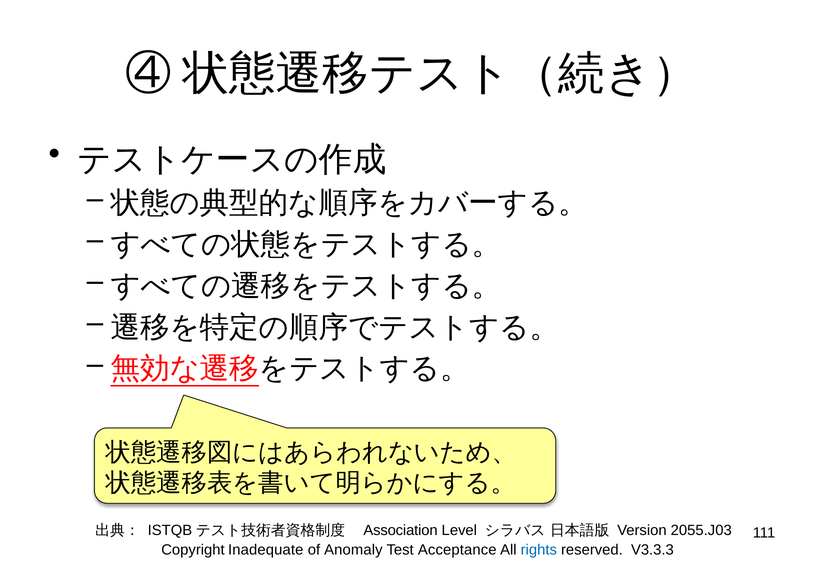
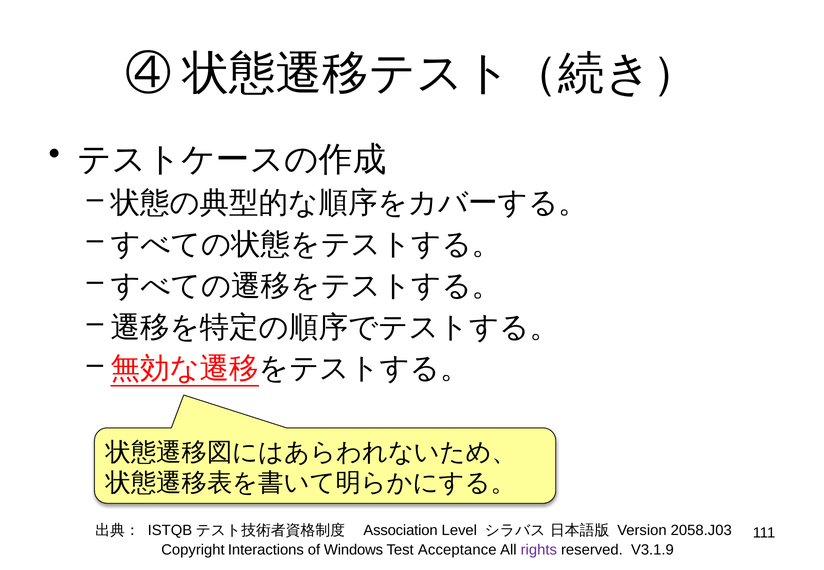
2055.J03: 2055.J03 -> 2058.J03 (701, 531)
Inadequate: Inadequate -> Interactions (266, 551)
Anomaly: Anomaly -> Windows (354, 551)
rights colour: blue -> purple (539, 551)
V3.3.3: V3.3.3 -> V3.1.9 (652, 551)
